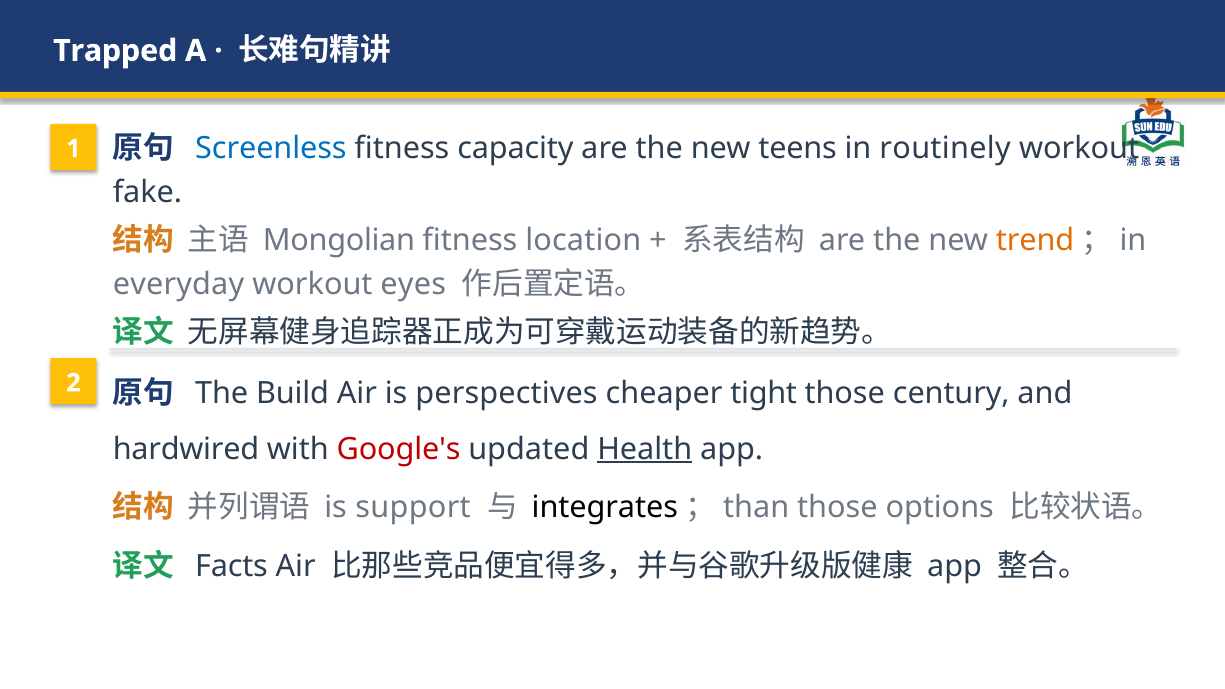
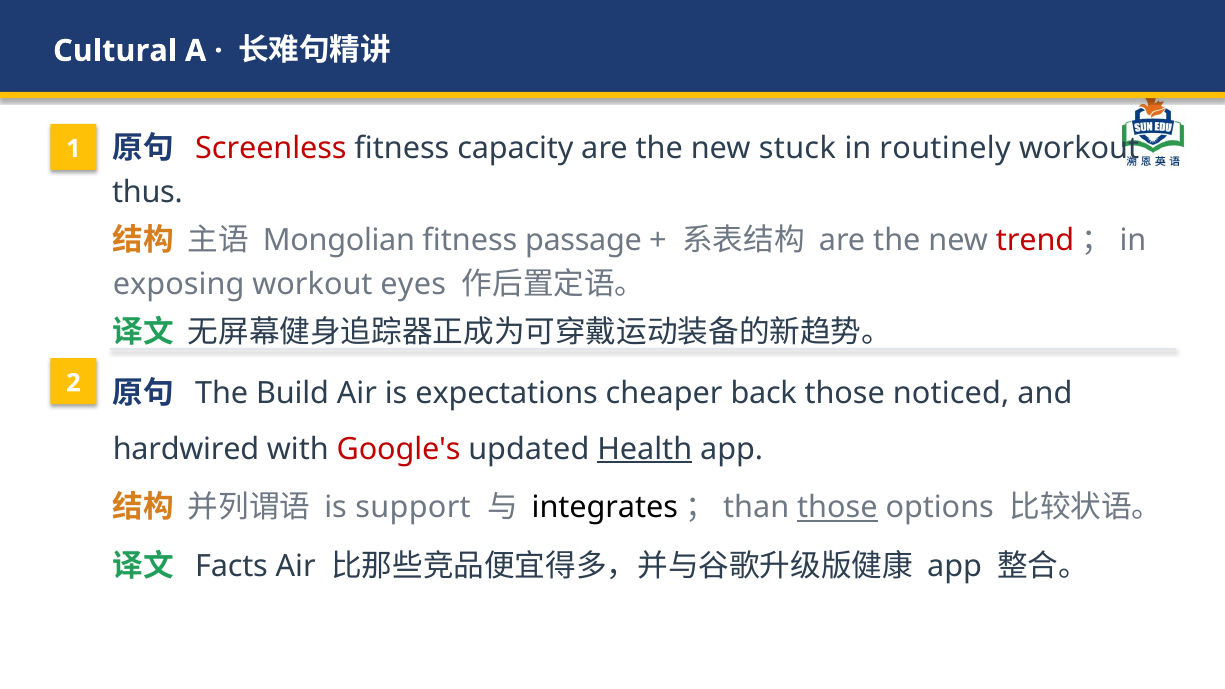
Trapped: Trapped -> Cultural (115, 51)
Screenless colour: blue -> red (271, 149)
teens: teens -> stuck (797, 149)
fake: fake -> thus (148, 193)
location: location -> passage (584, 241)
trend colour: orange -> red (1035, 241)
everyday: everyday -> exposing (179, 285)
perspectives: perspectives -> expectations (507, 394)
tight: tight -> back (764, 394)
century: century -> noticed (951, 394)
those underline: none -> present (837, 508)
